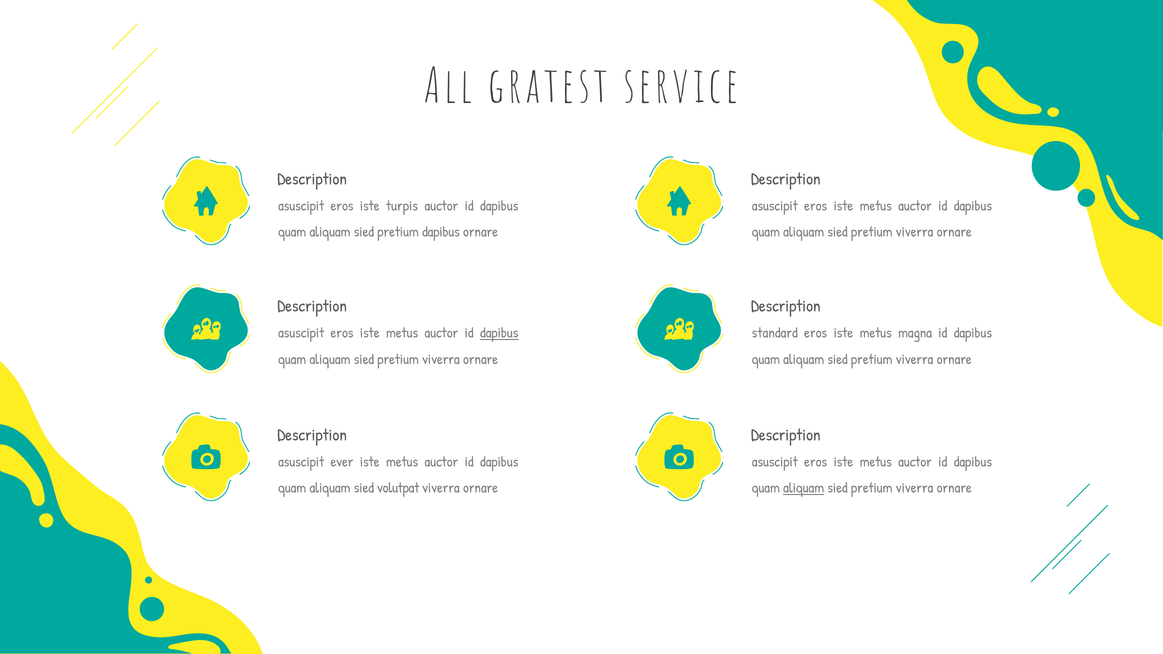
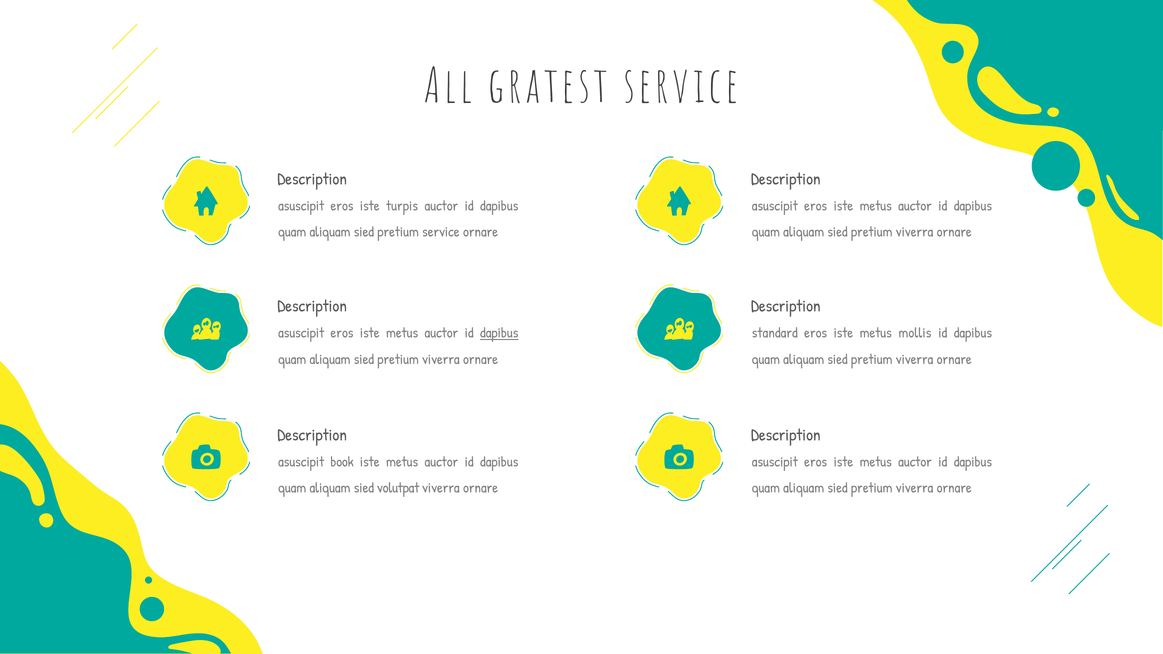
pretium dapibus: dapibus -> service (441, 232)
magna: magna -> mollis (915, 333)
ever: ever -> book (342, 462)
aliquam underline: present -> none (804, 488)
